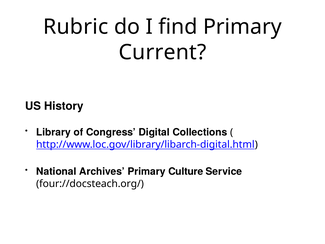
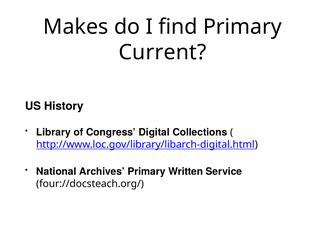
Rubric: Rubric -> Makes (76, 27)
Culture: Culture -> Written (186, 171)
